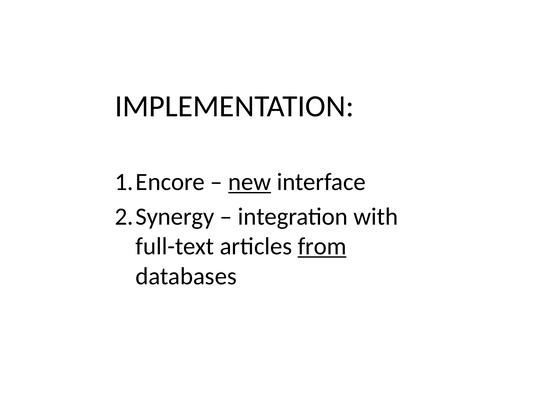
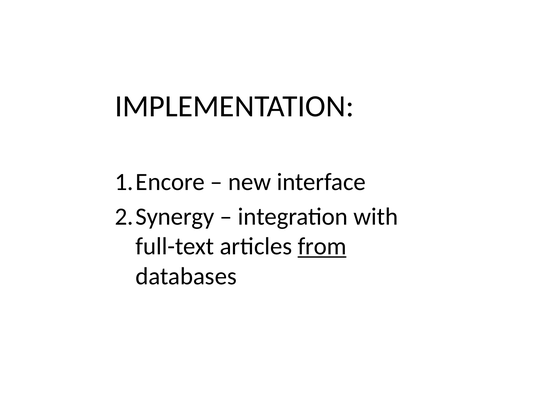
new underline: present -> none (250, 182)
